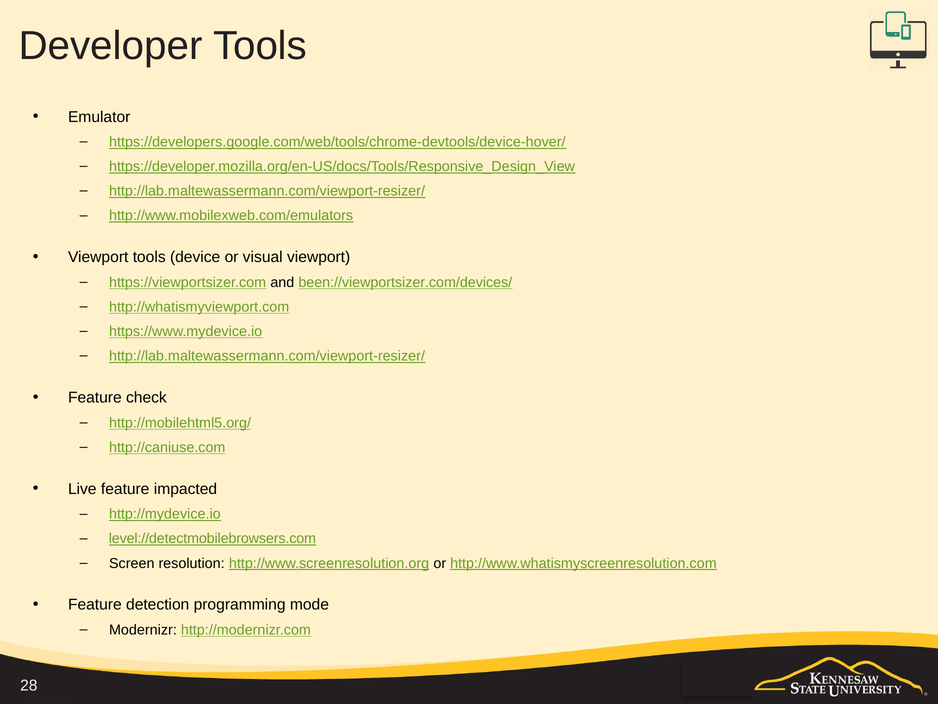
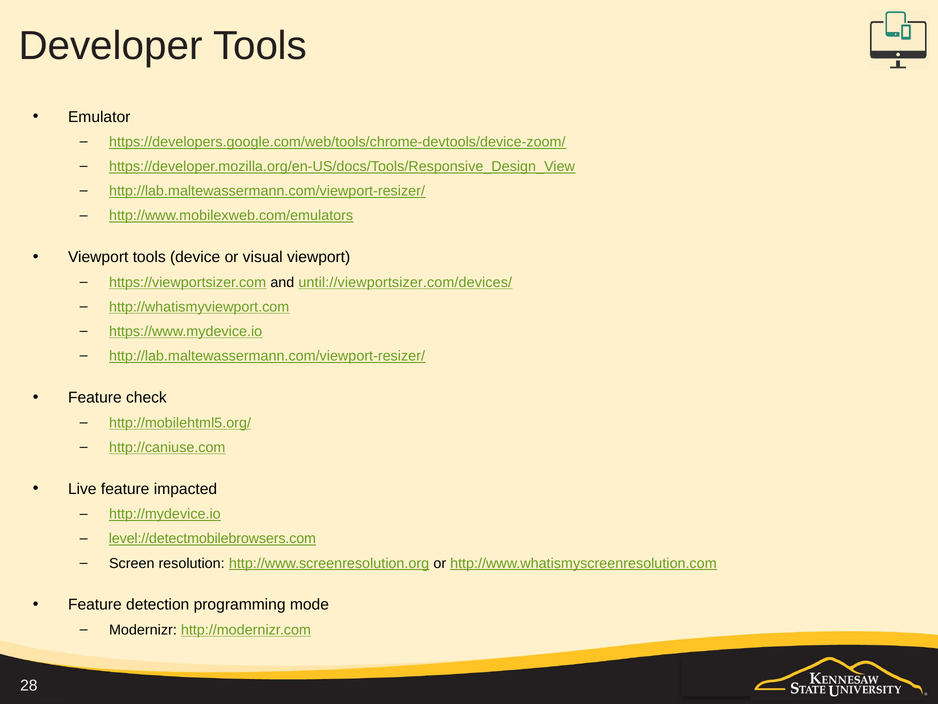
https://developers.google.com/web/tools/chrome-devtools/device-hover/: https://developers.google.com/web/tools/chrome-devtools/device-hover/ -> https://developers.google.com/web/tools/chrome-devtools/device-zoom/ (337, 142)
been://viewportsizer.com/devices/: been://viewportsizer.com/devices/ -> until://viewportsizer.com/devices/ (405, 282)
